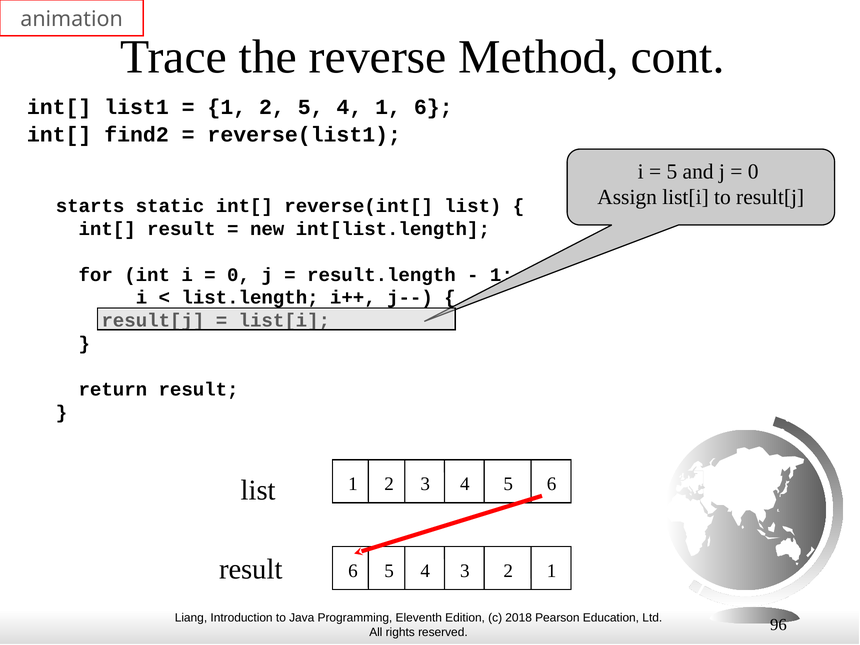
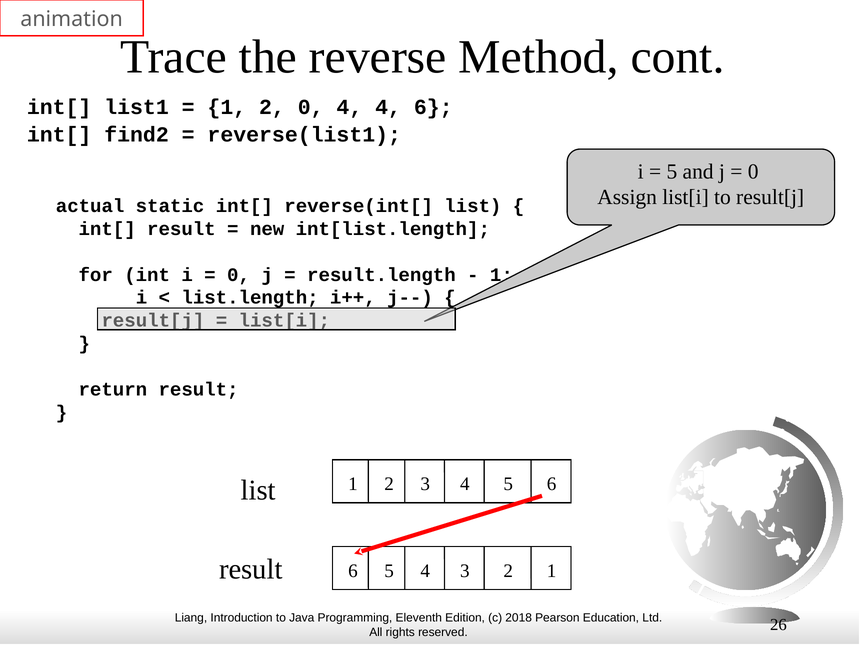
2 5: 5 -> 0 (311, 107)
4 1: 1 -> 4 (388, 107)
starts: starts -> actual (90, 206)
96: 96 -> 26 (778, 625)
